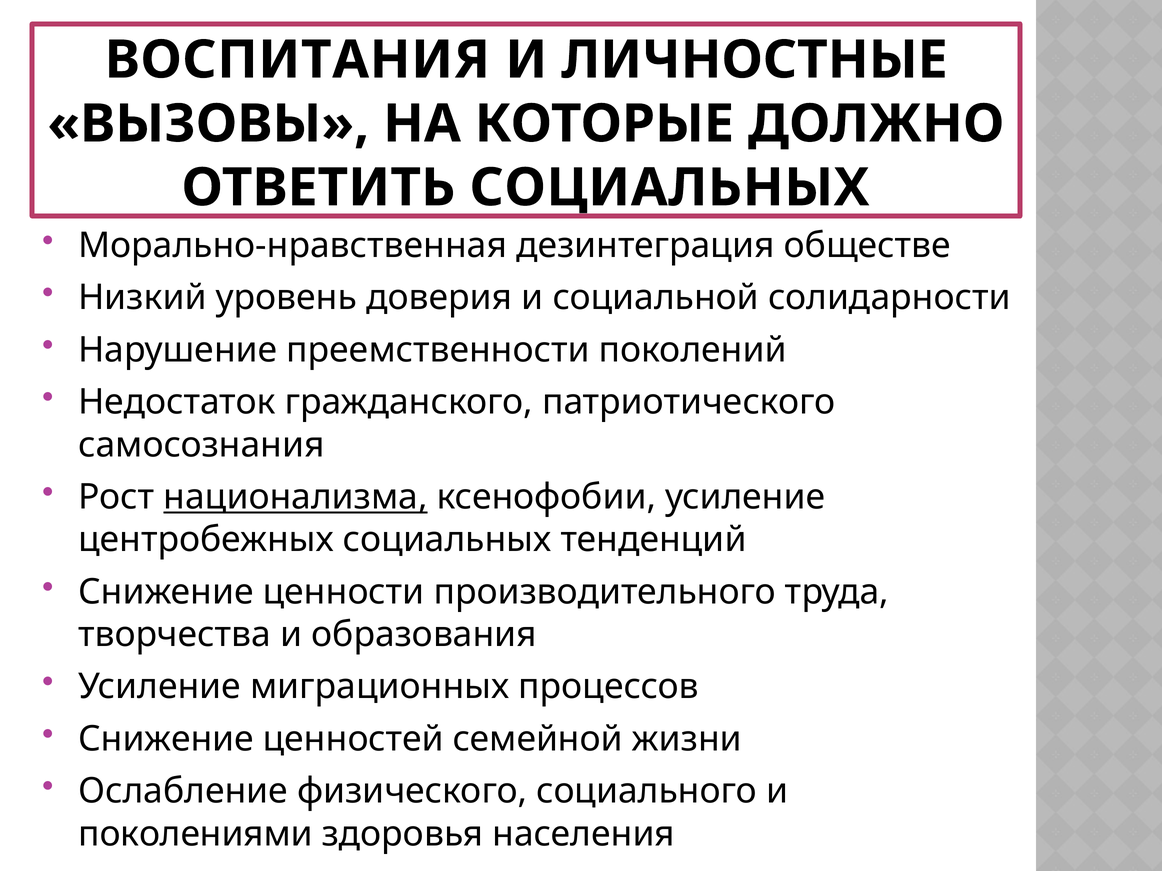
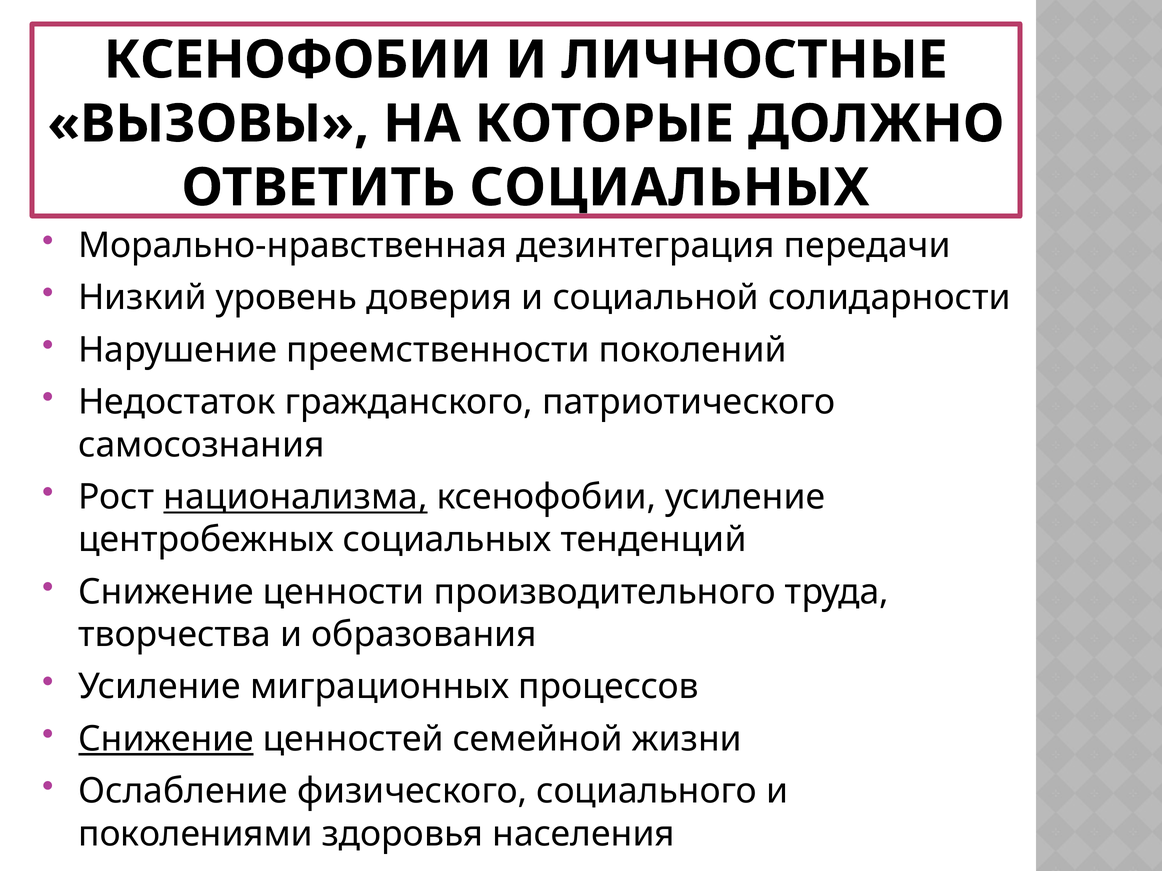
ВОСПИТАНИЯ: ВОСПИТАНИЯ -> КСЕНОФОБИИ (298, 60)
обществе: обществе -> передачи (867, 246)
Снижение underline: none -> present (166, 739)
